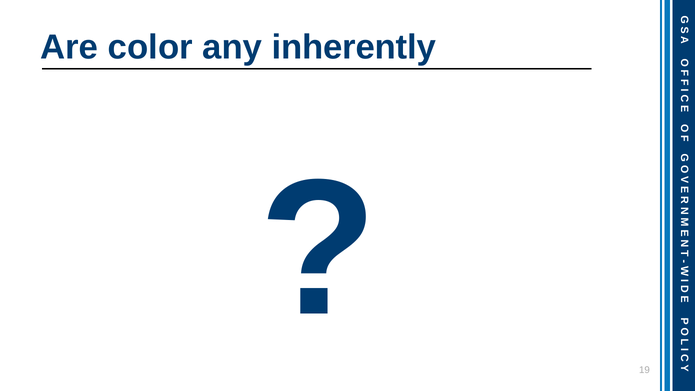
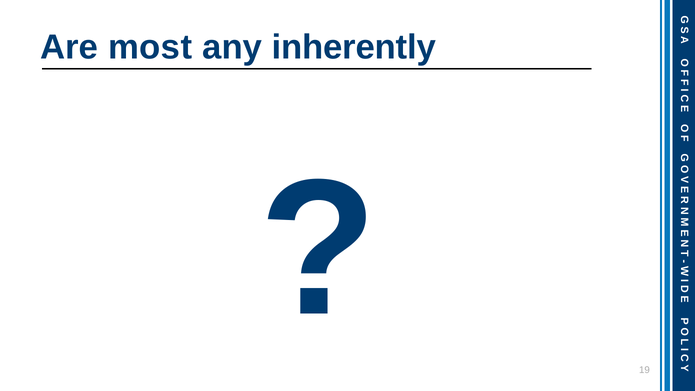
color: color -> most (150, 47)
